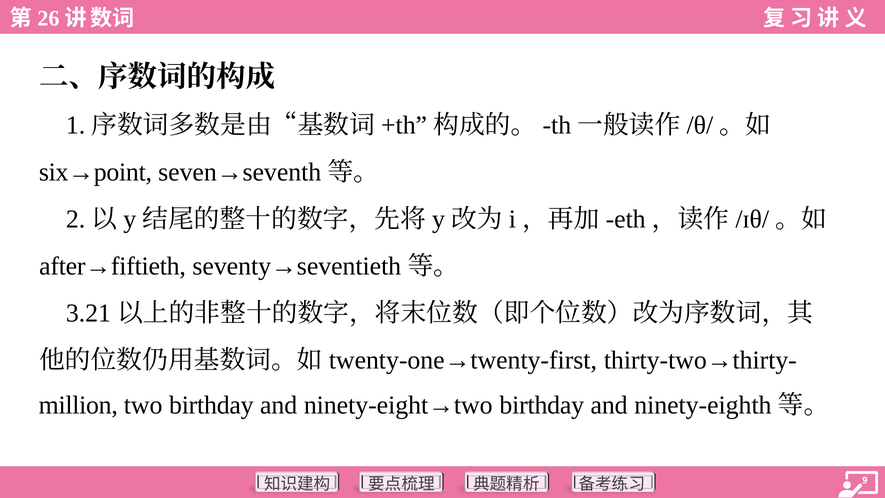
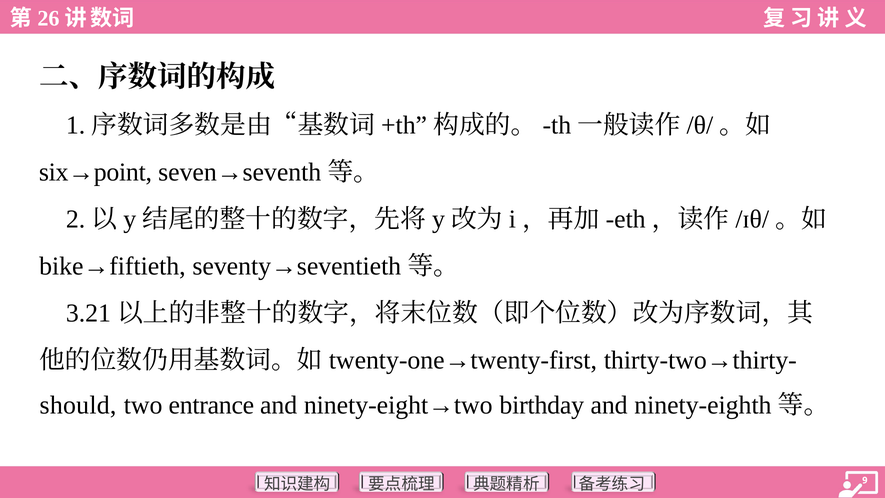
after→fiftieth: after→fiftieth -> bike→fiftieth (112, 266)
million: million -> should (78, 405)
two birthday: birthday -> entrance (211, 405)
